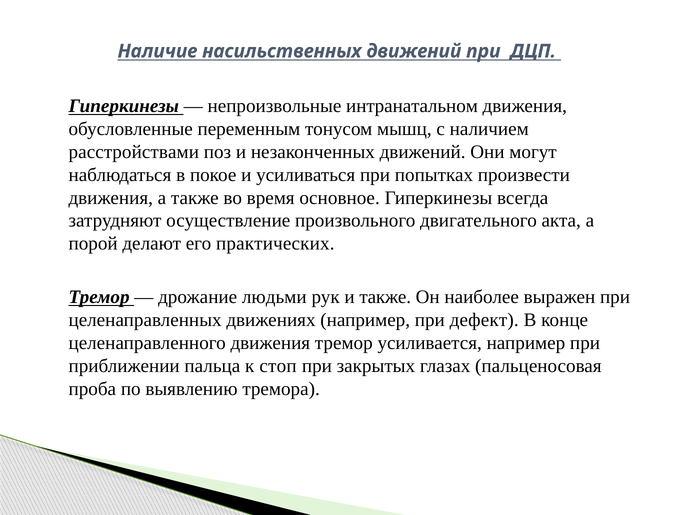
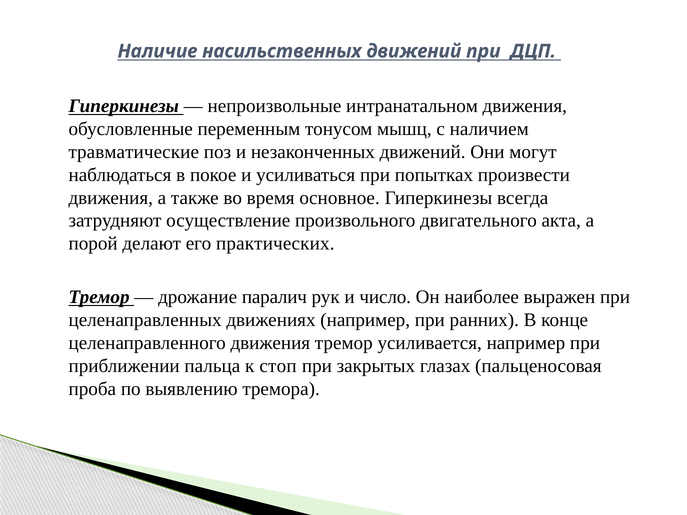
расстройствами: расстройствами -> травматические (134, 152)
людьми: людьми -> паралич (274, 297)
и также: также -> число (385, 297)
дефект: дефект -> ранних (484, 320)
